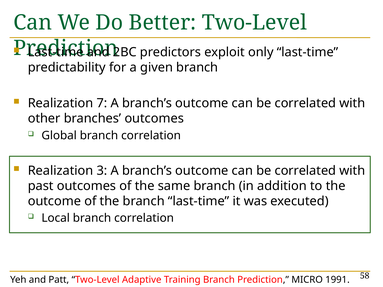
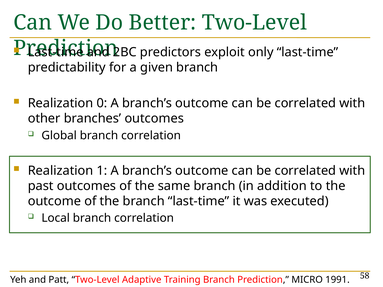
7: 7 -> 0 (102, 103)
3: 3 -> 1 (102, 171)
